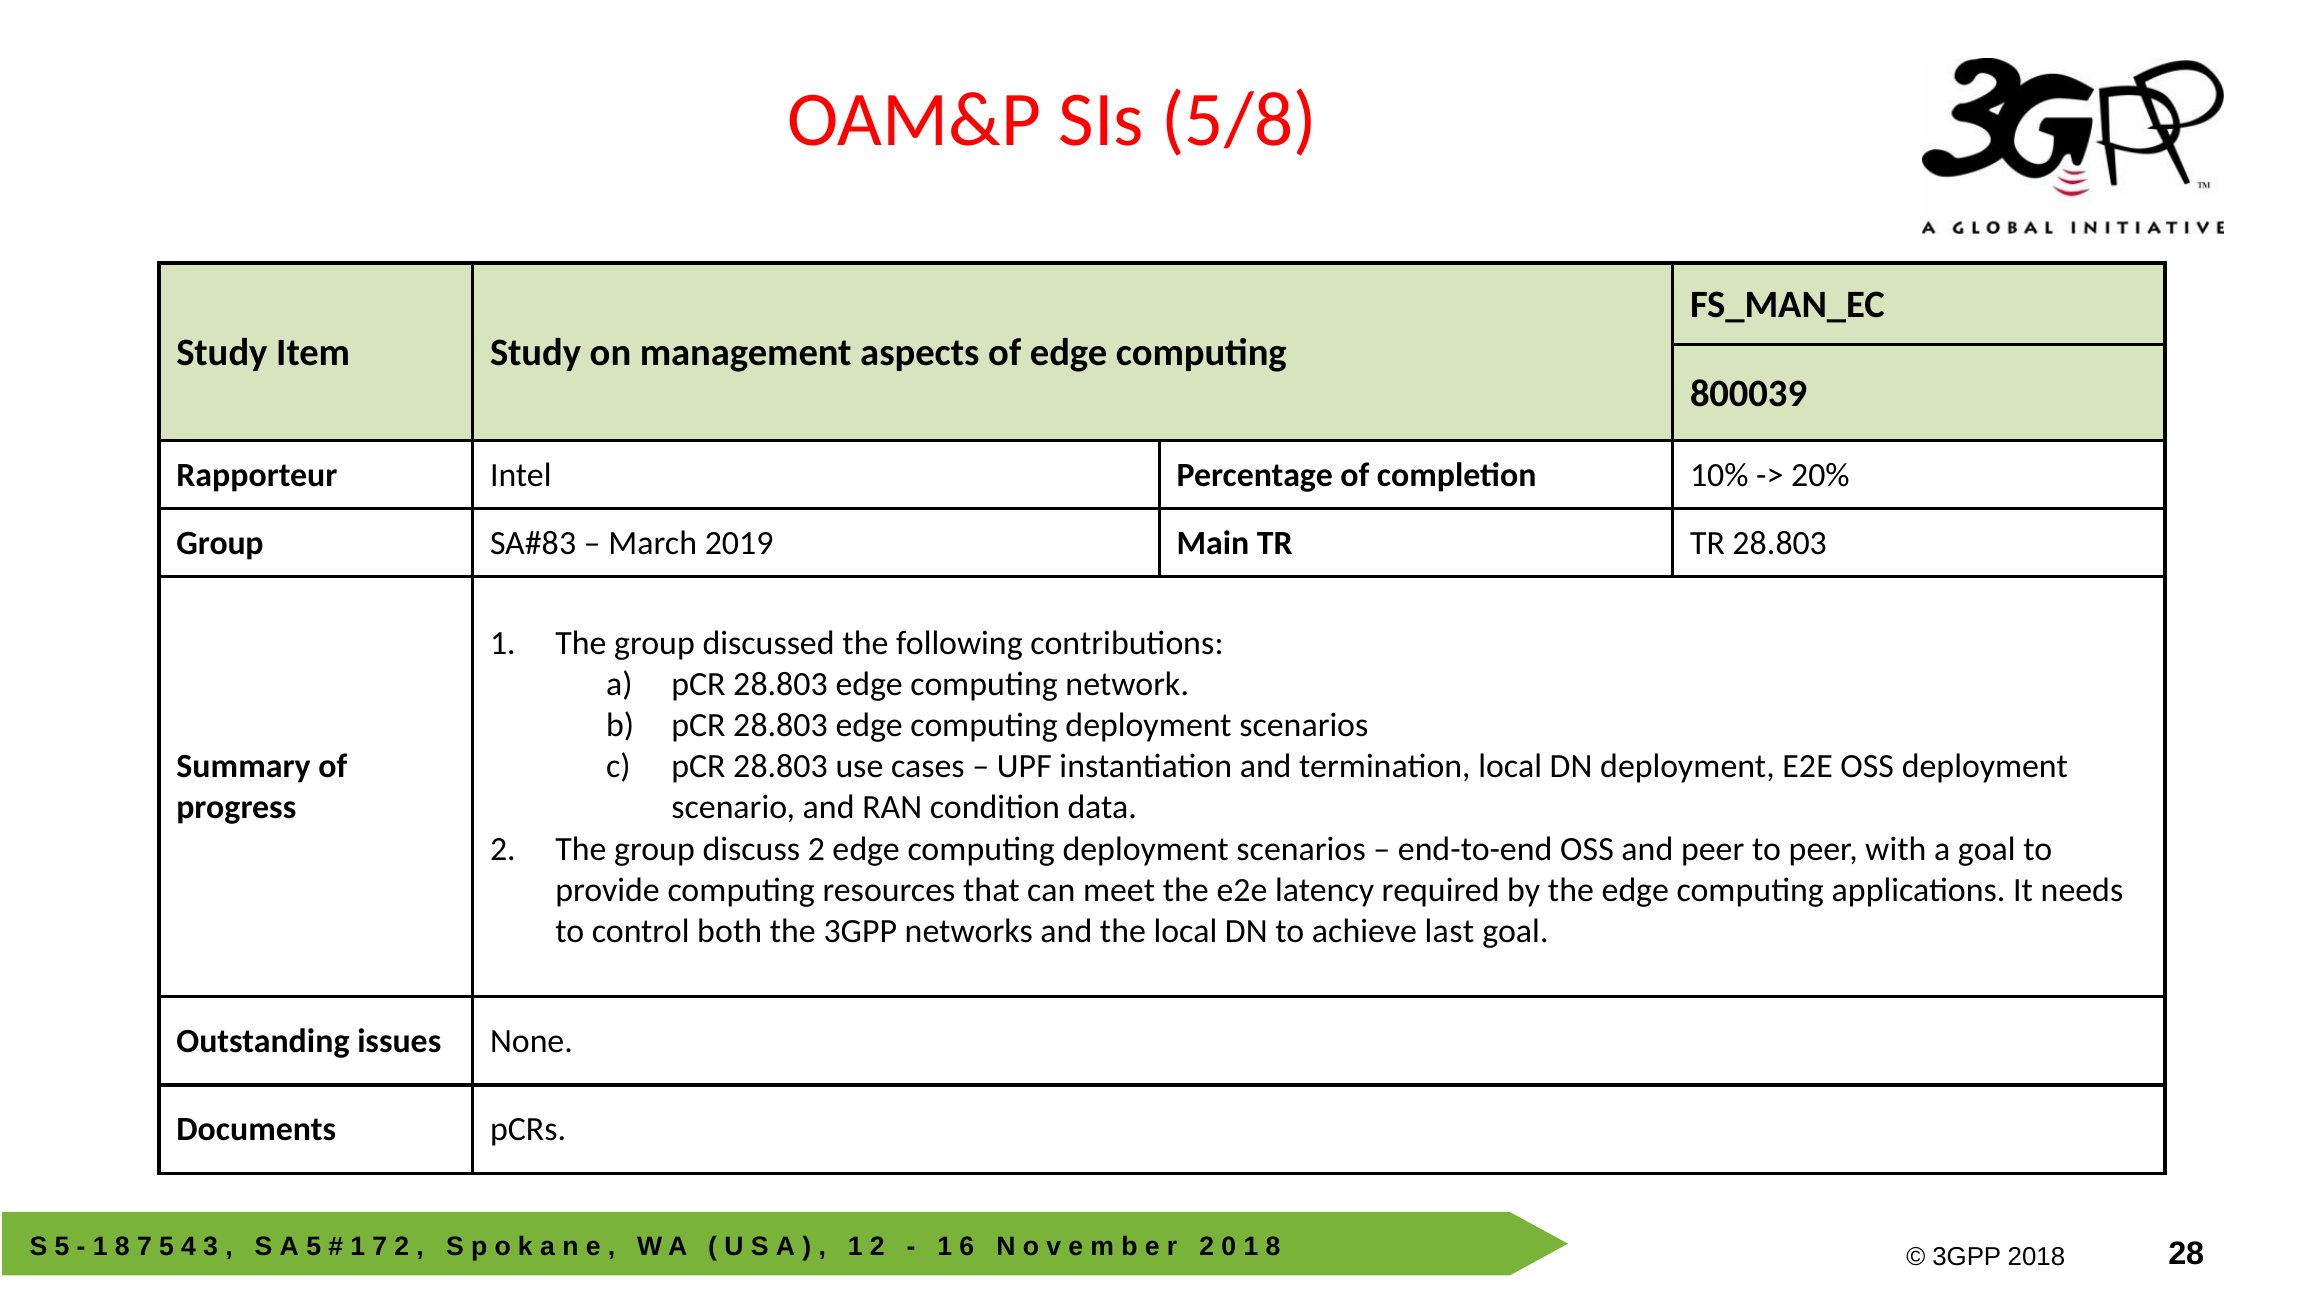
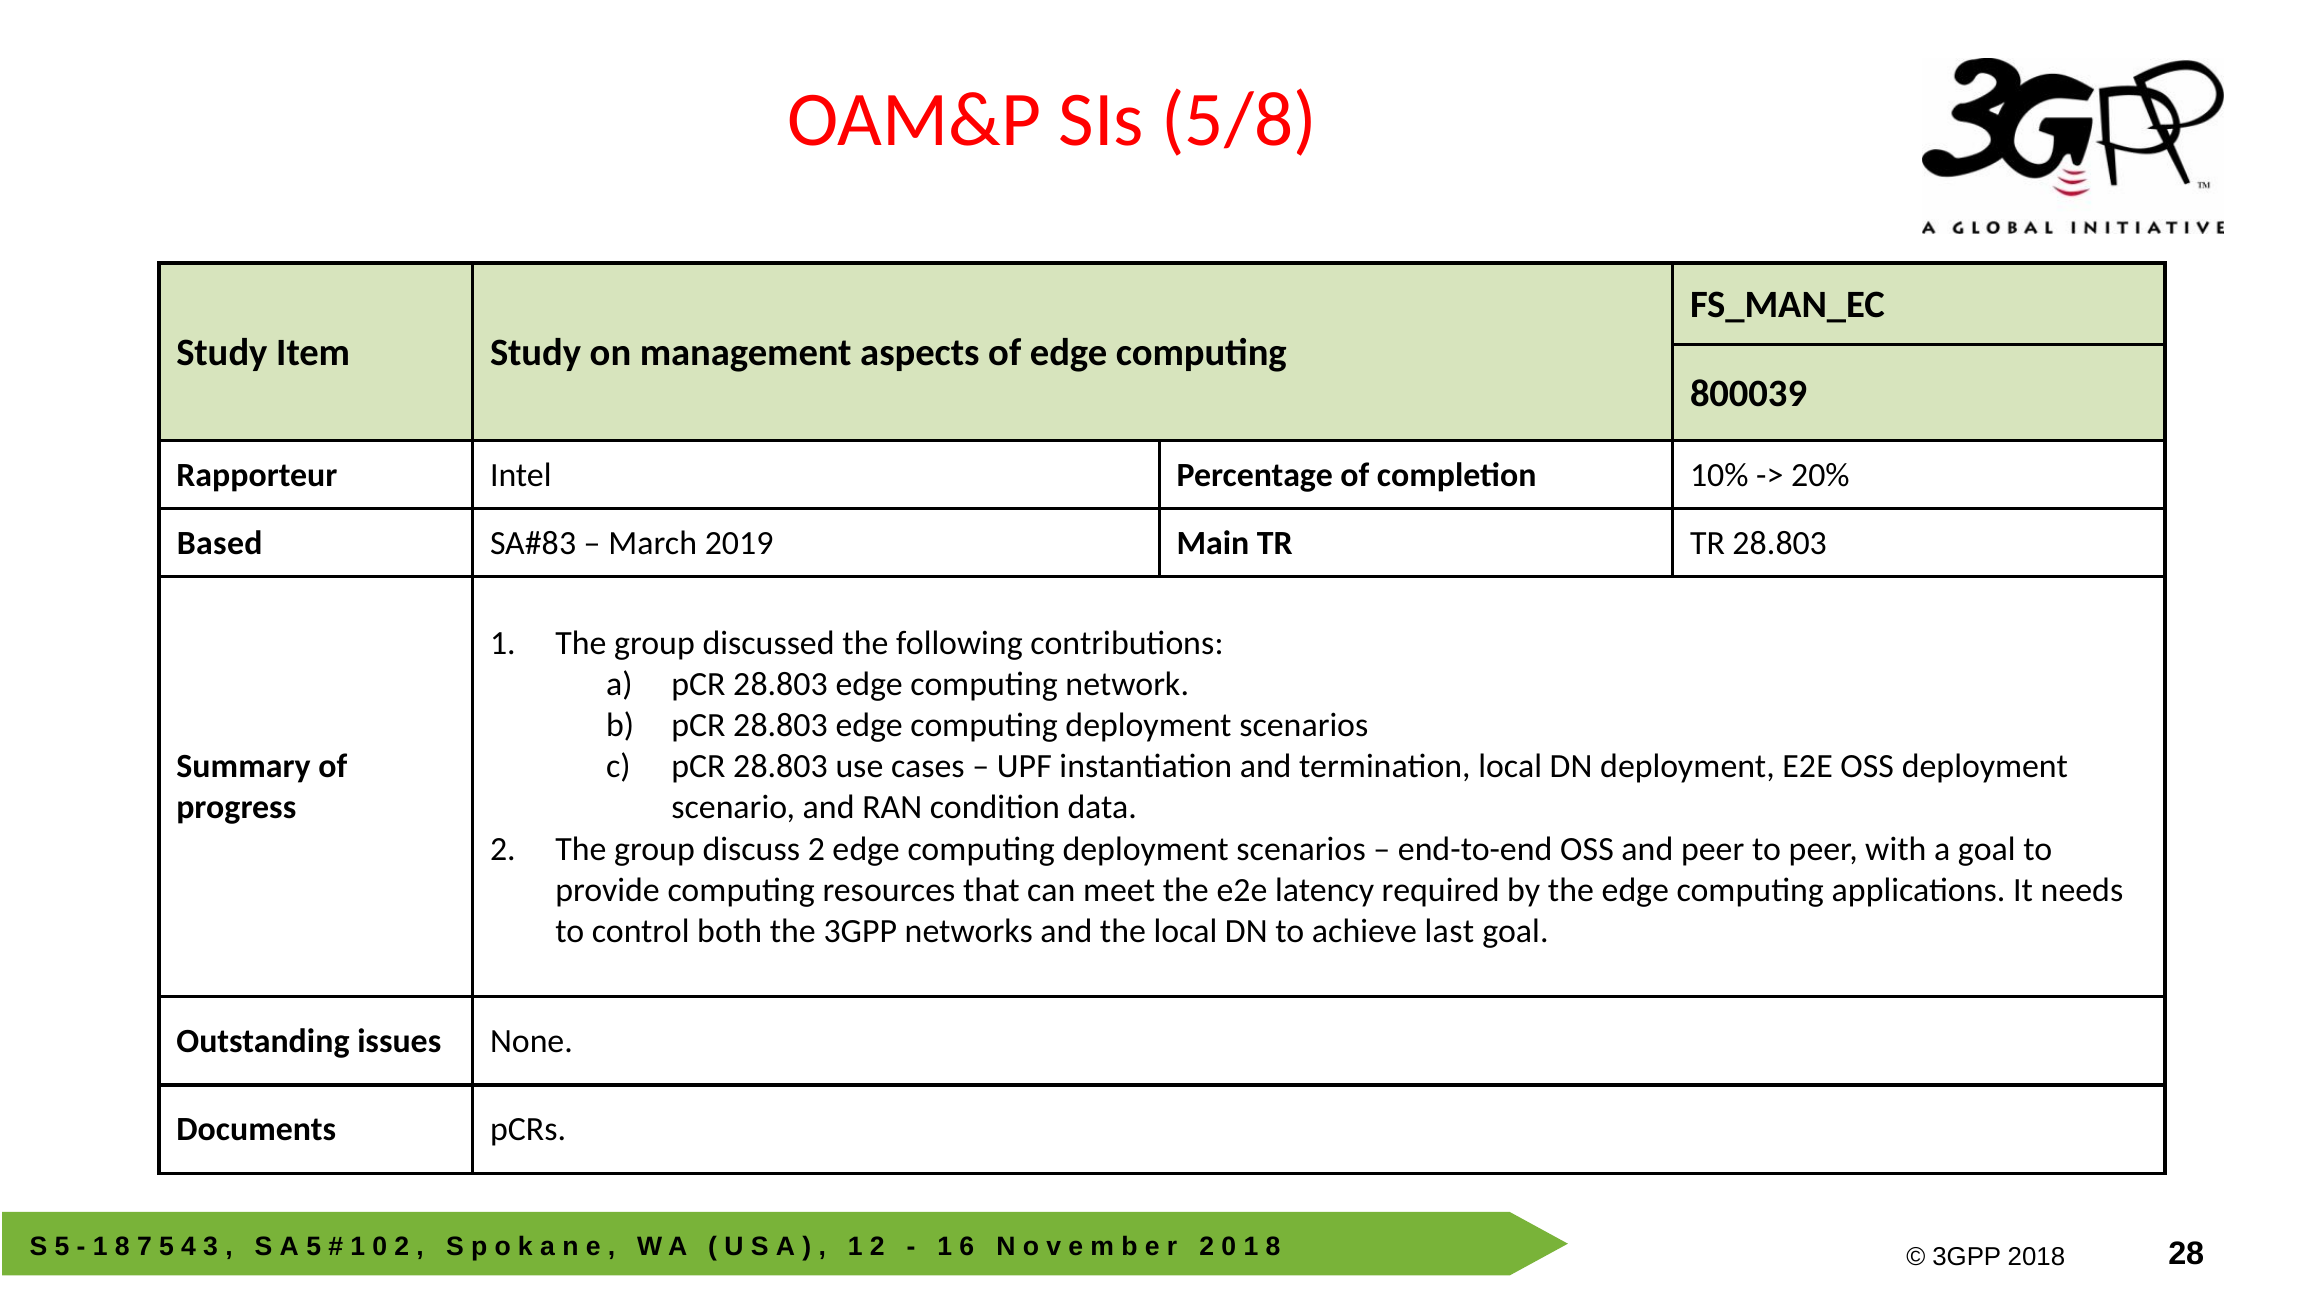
Group: Group -> Based (220, 543)
7: 7 -> 0 (380, 1247)
